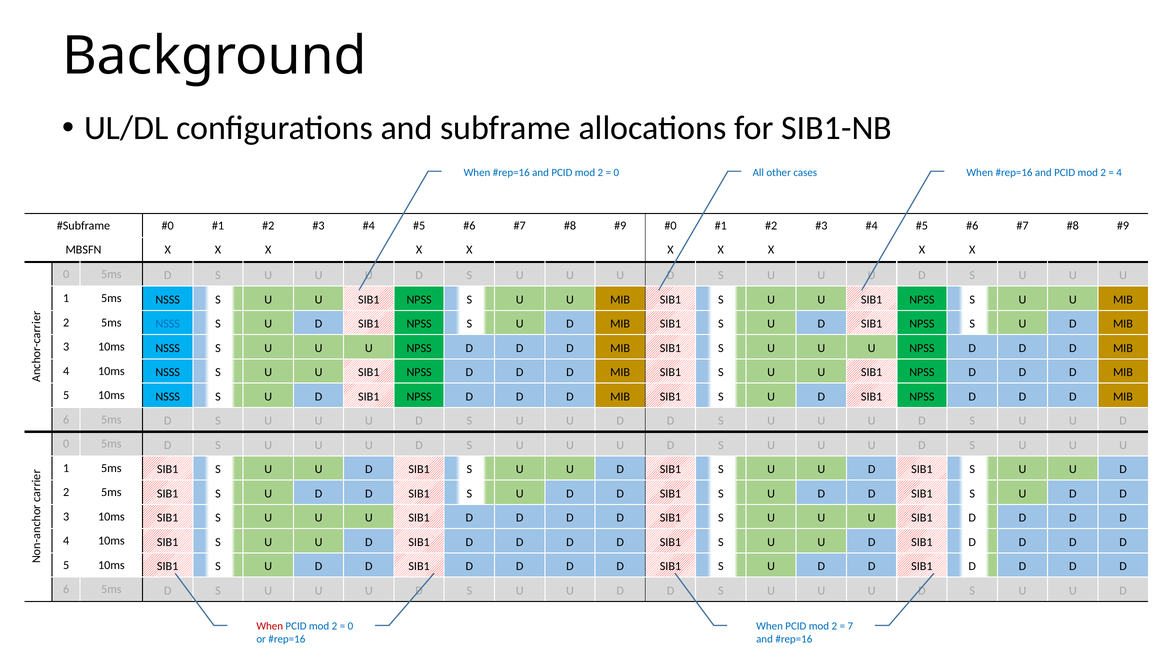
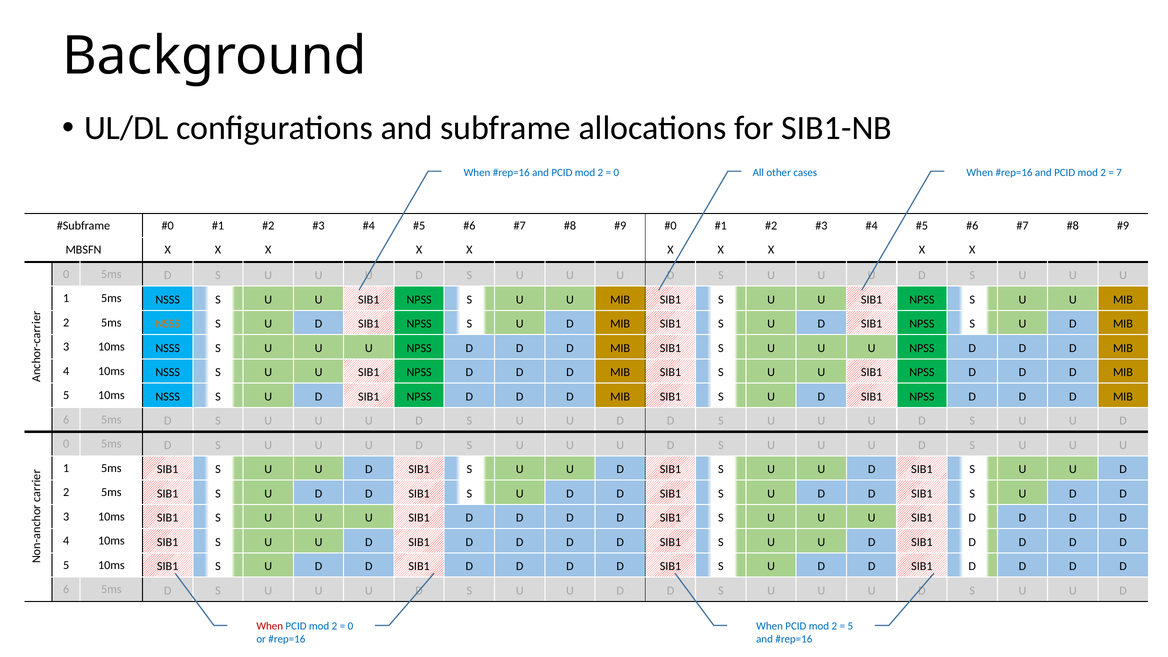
4: 4 -> 7 (1119, 173)
NSSS colour: blue -> orange (168, 324)
7: 7 -> 5 (850, 626)
